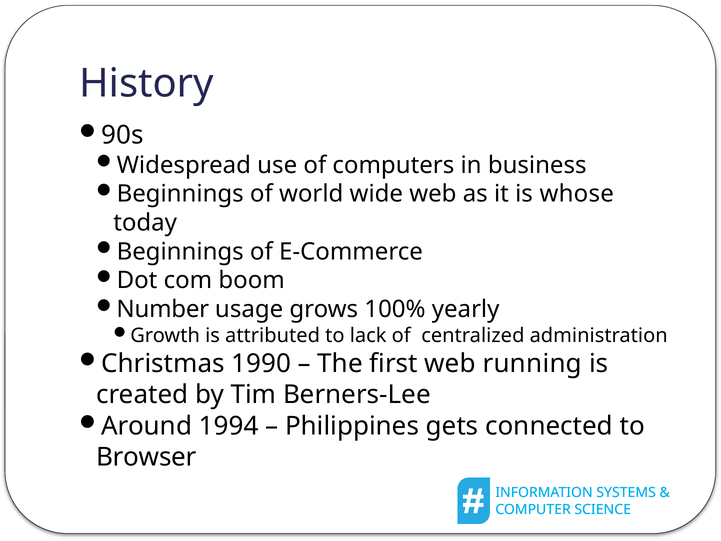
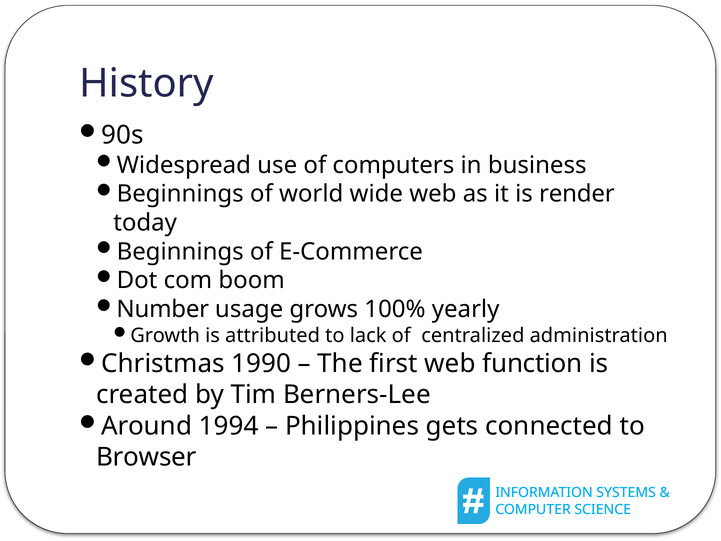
whose: whose -> render (577, 194)
running: running -> function (532, 363)
